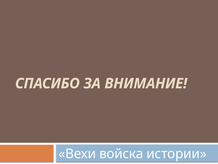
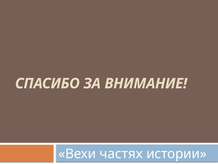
войска: войска -> частях (121, 153)
